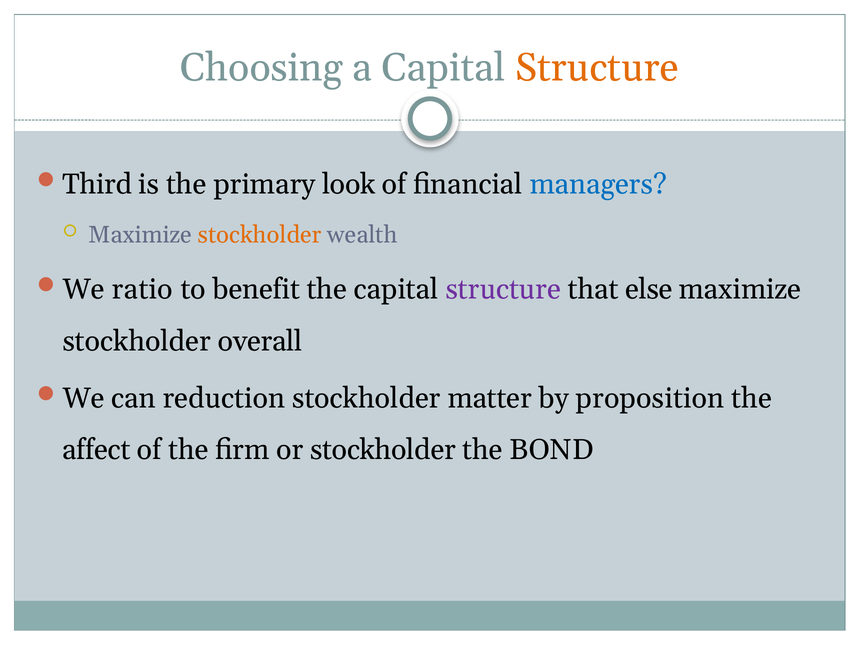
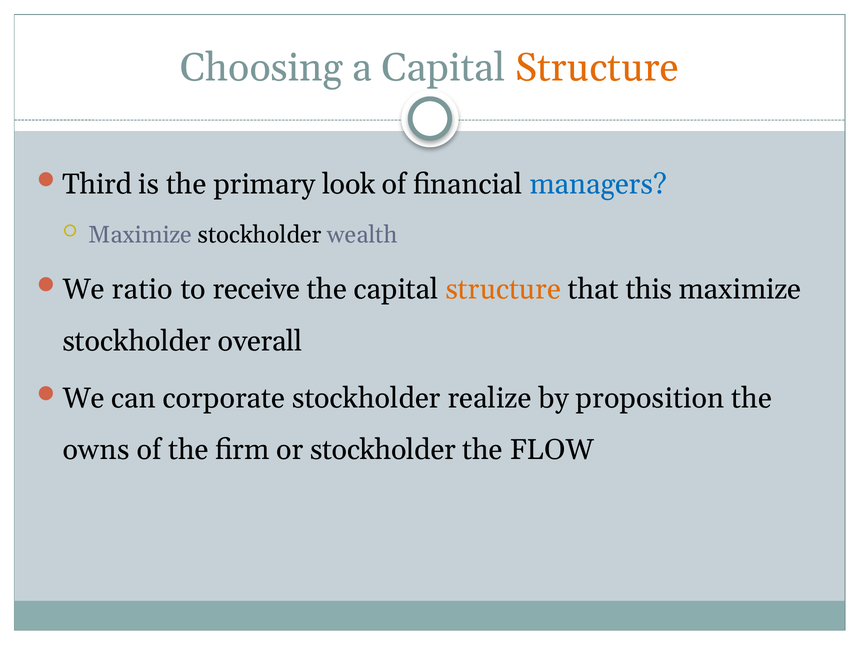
stockholder colour: orange -> black (260, 235)
benefit: benefit -> receive (256, 289)
structure colour: purple -> orange (503, 289)
else: else -> this (649, 289)
reduction: reduction -> corporate (224, 398)
matter: matter -> realize (490, 398)
affect: affect -> owns (96, 450)
BOND: BOND -> FLOW (552, 450)
